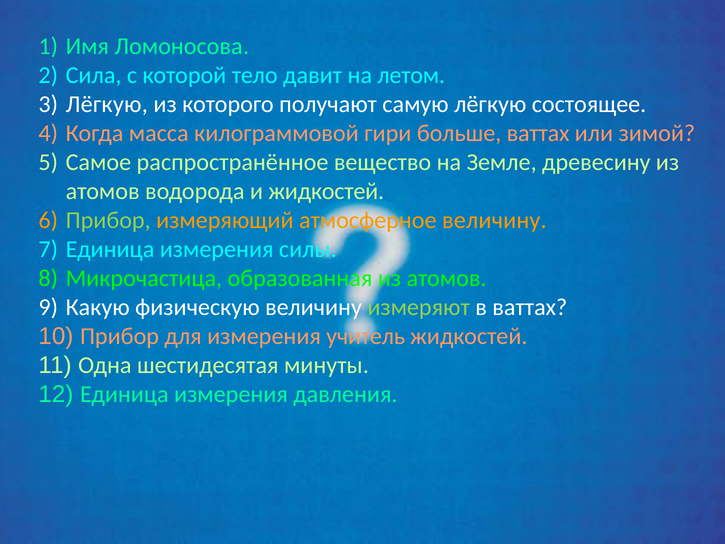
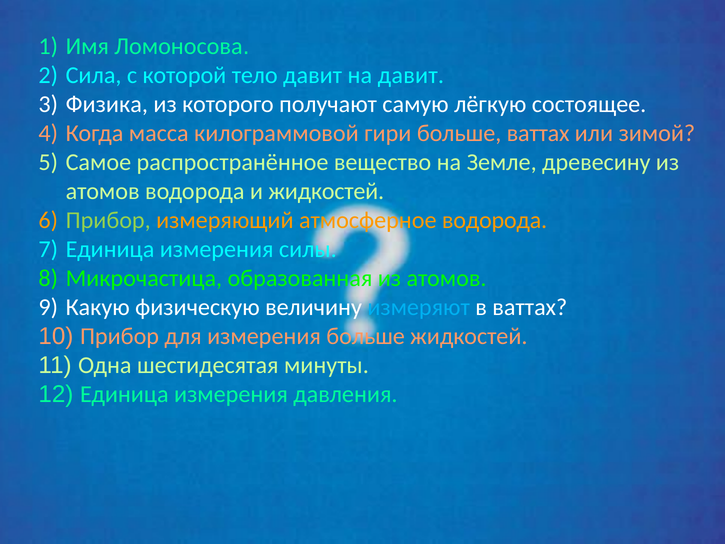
на летом: летом -> давит (411, 75)
Лёгкую: Лёгкую -> Физика (107, 104)
атмосферное величину: величину -> водорода (495, 220)
измеряют colour: light green -> light blue (419, 307)
измерения учитель: учитель -> больше (366, 336)
